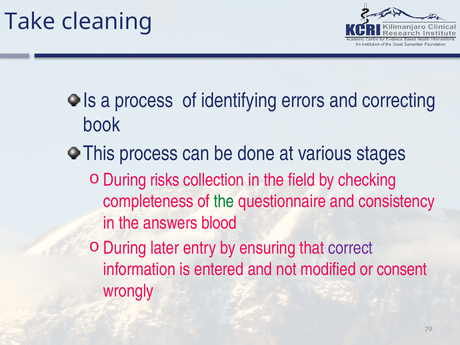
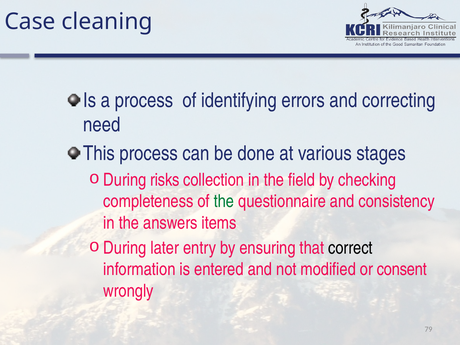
Take: Take -> Case (30, 22)
book: book -> need (102, 125)
blood: blood -> items (219, 223)
correct colour: purple -> black (350, 248)
